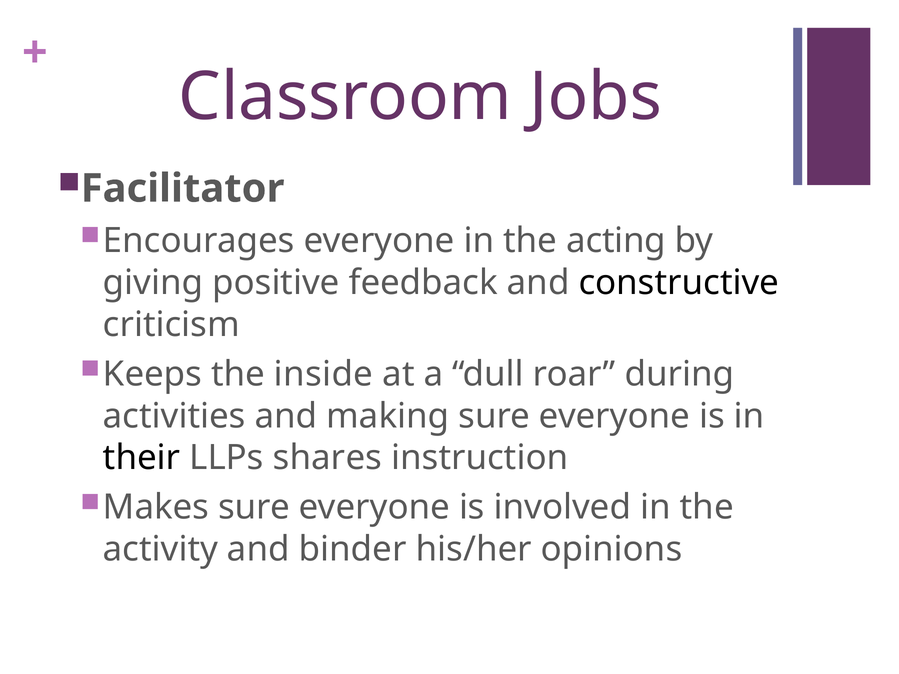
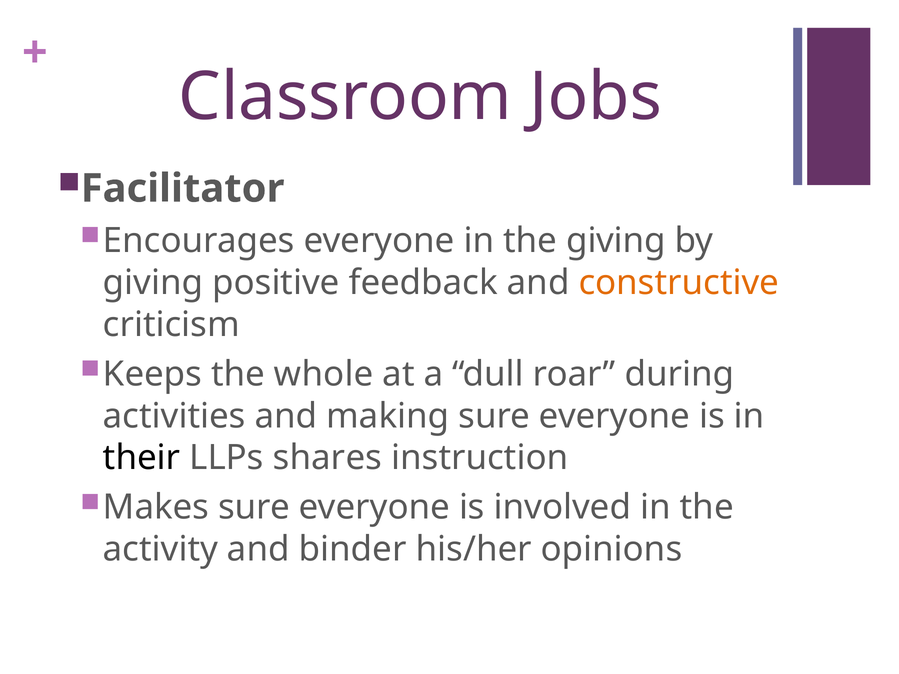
the acting: acting -> giving (616, 241)
constructive colour: black -> orange (679, 283)
inside: inside -> whole (324, 374)
